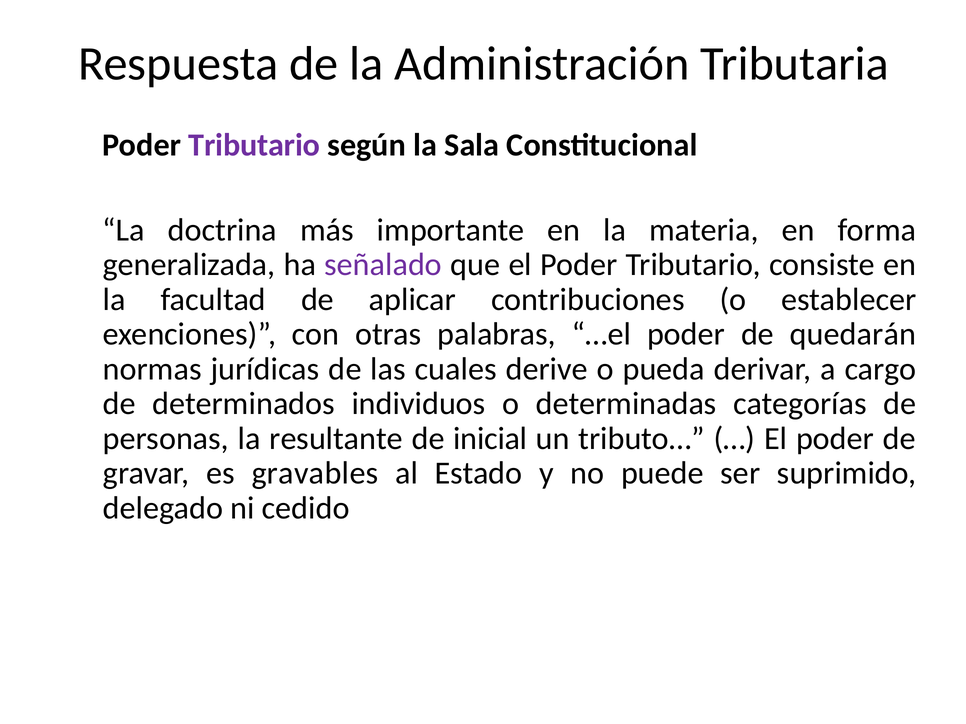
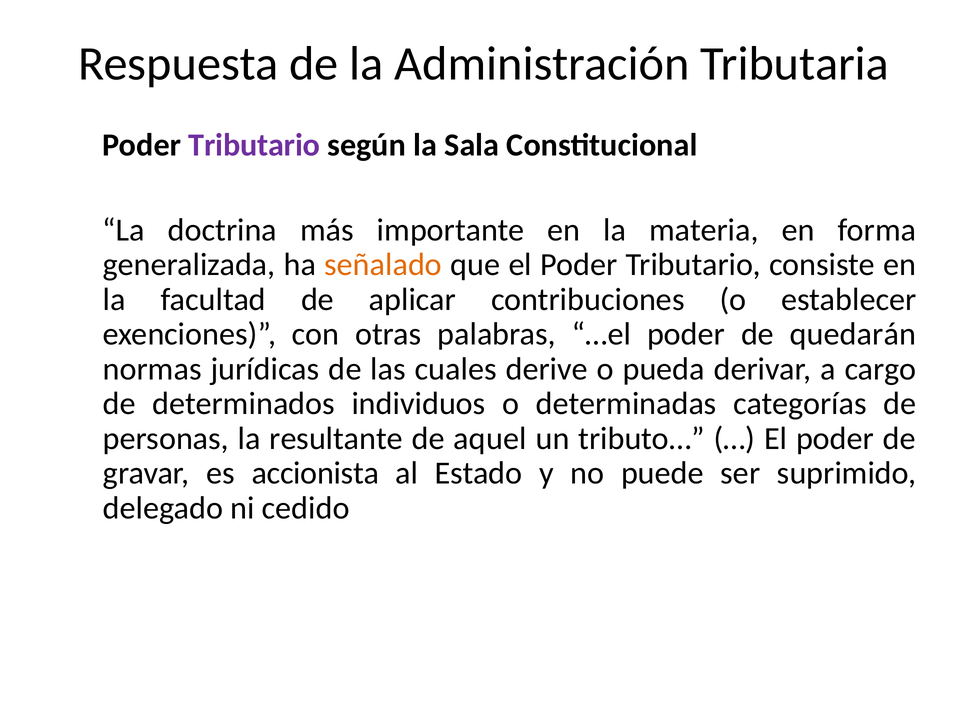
señalado colour: purple -> orange (383, 265)
inicial: inicial -> aquel (490, 439)
gravables: gravables -> accionista (315, 474)
